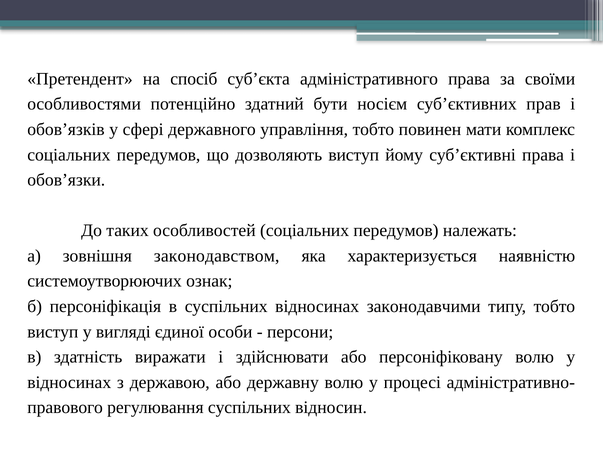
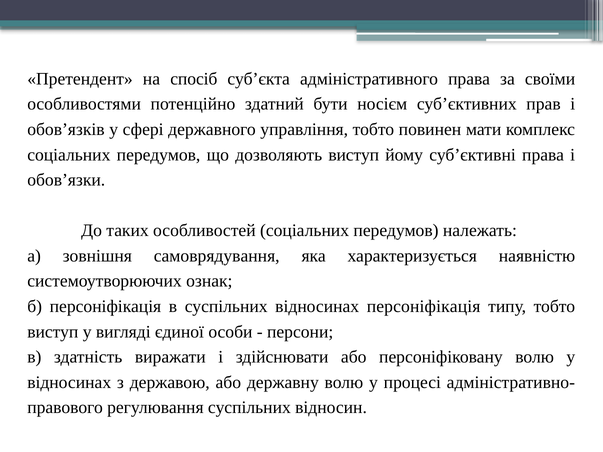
законодавством: законодавством -> самоврядування (217, 256)
відносинах законодавчими: законодавчими -> персоніфікація (424, 307)
